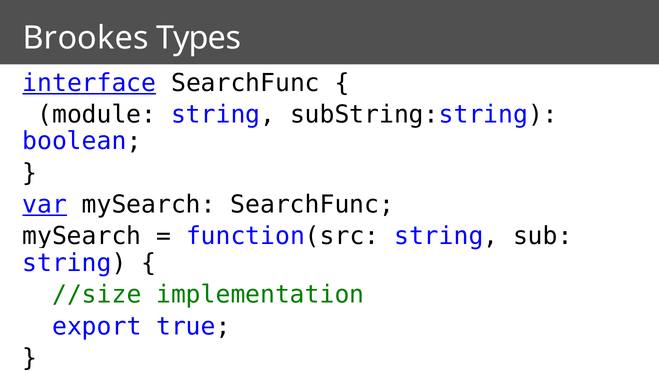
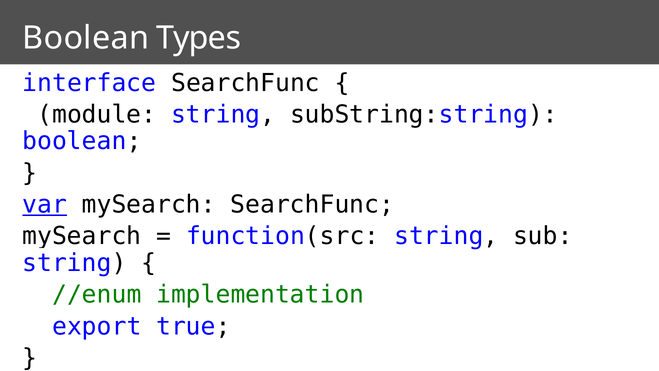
Brookes: Brookes -> Boolean (86, 38)
interface underline: present -> none (89, 83)
//size: //size -> //enum (97, 294)
